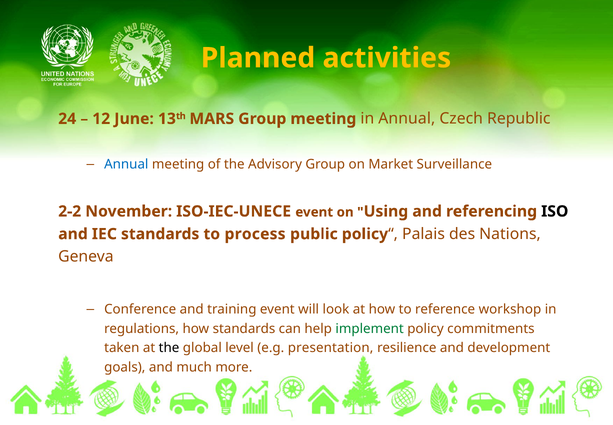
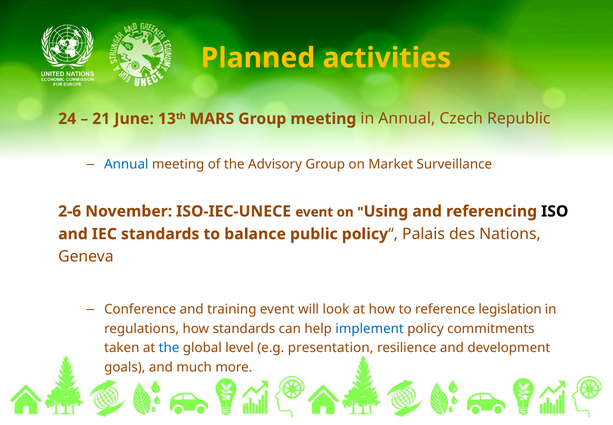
12: 12 -> 21 (101, 119)
2-2: 2-2 -> 2-6 (70, 211)
process: process -> balance (255, 234)
workshop: workshop -> legislation (510, 309)
implement colour: green -> blue (370, 328)
the colour: black -> blue (169, 347)
